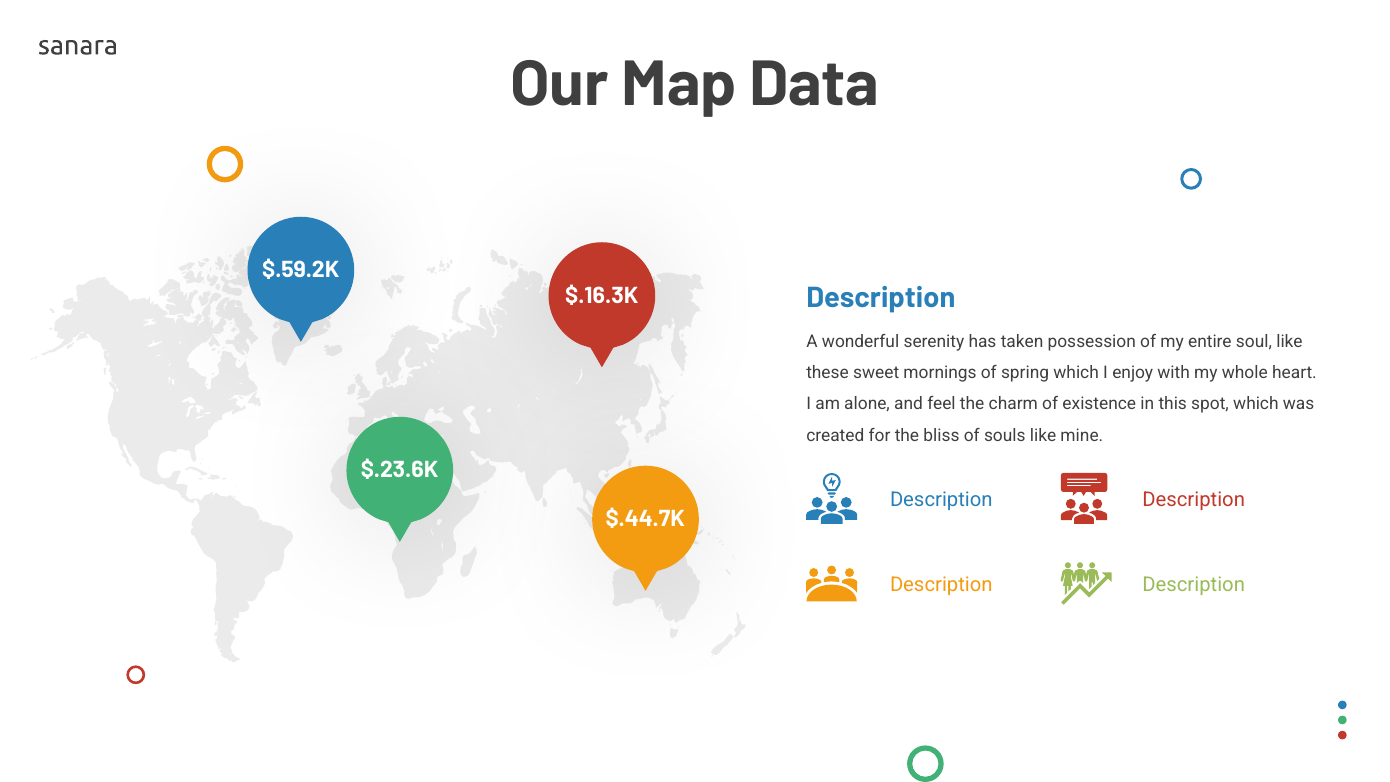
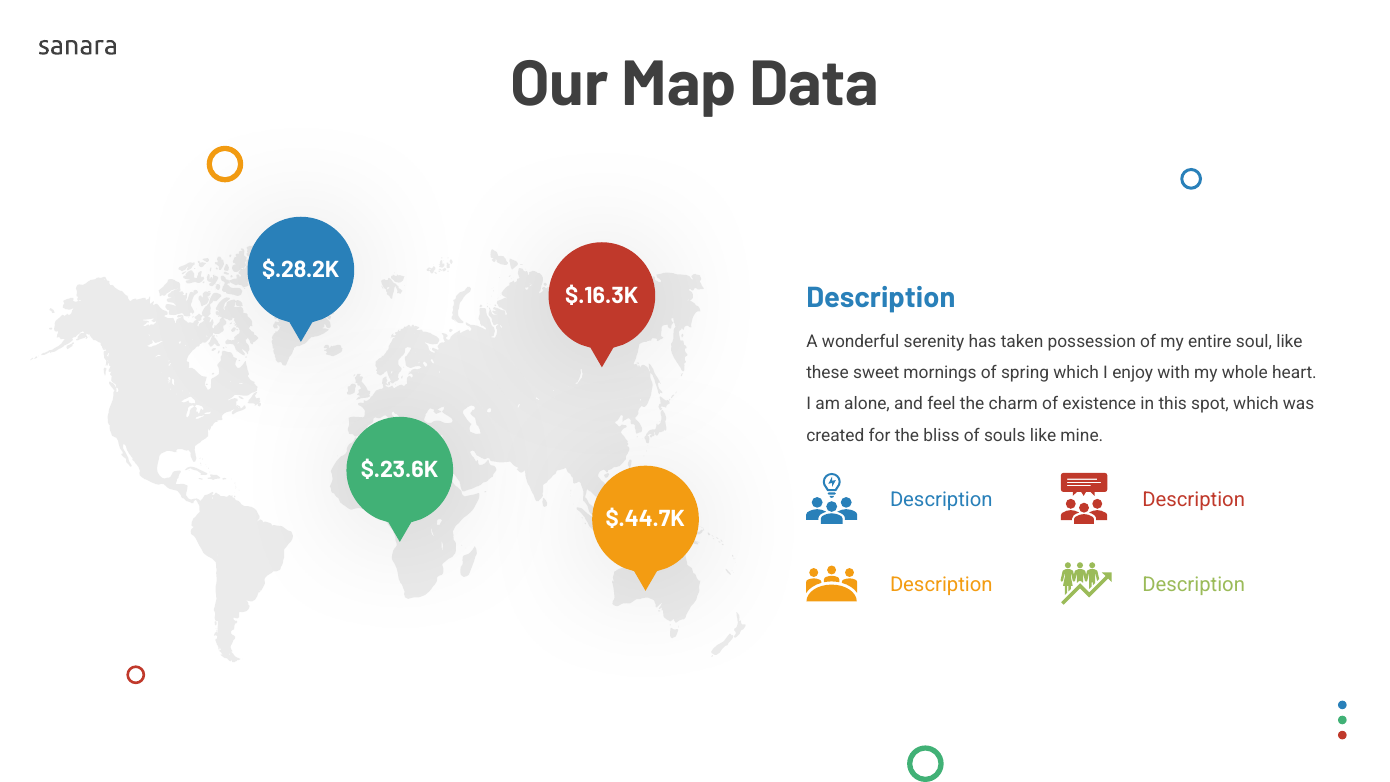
$.59.2K: $.59.2K -> $.28.2K (301, 270)
